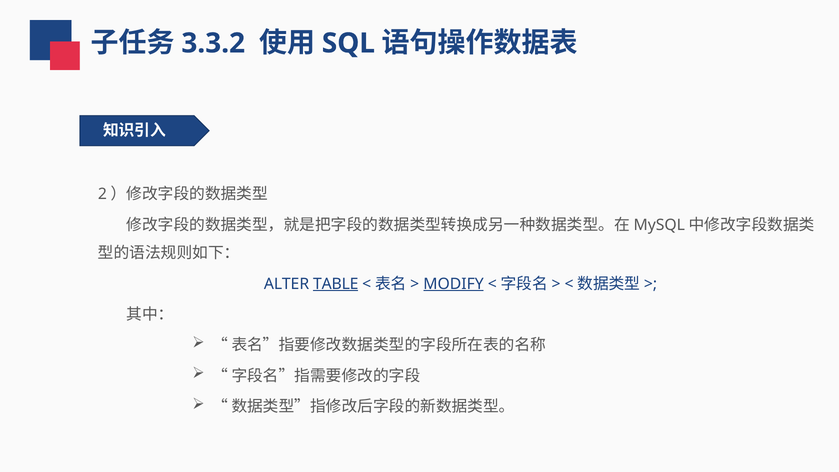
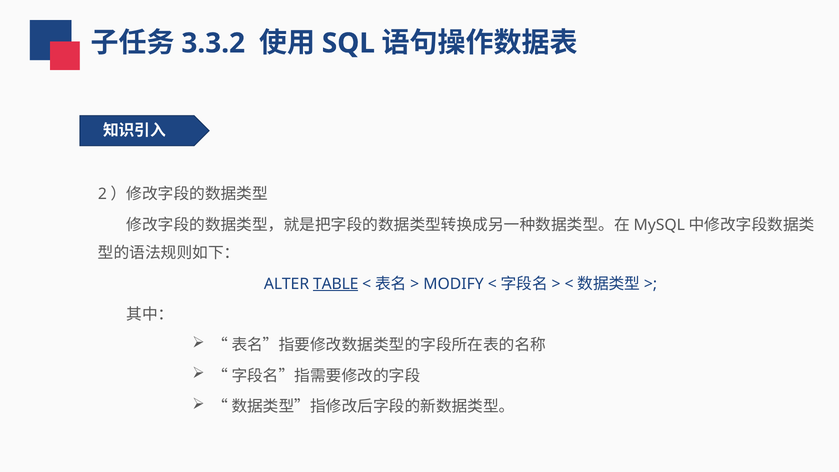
MODIFY underline: present -> none (453, 284)
